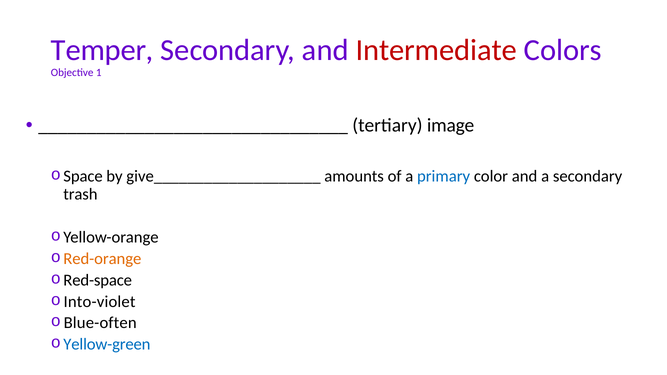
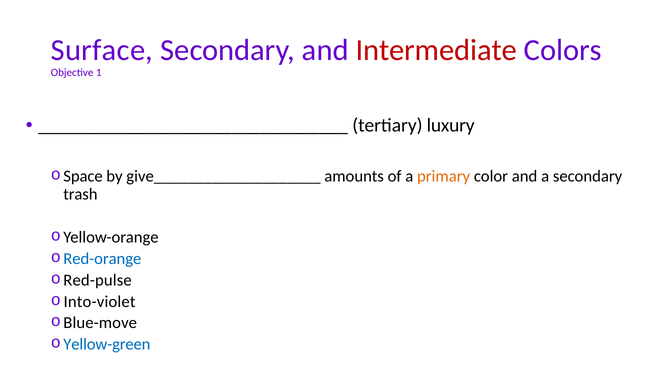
Temper: Temper -> Surface (102, 50)
image: image -> luxury (451, 125)
primary colour: blue -> orange (444, 176)
Red-orange colour: orange -> blue (102, 259)
Red-space: Red-space -> Red-pulse (98, 280)
Blue-often: Blue-often -> Blue-move (100, 323)
